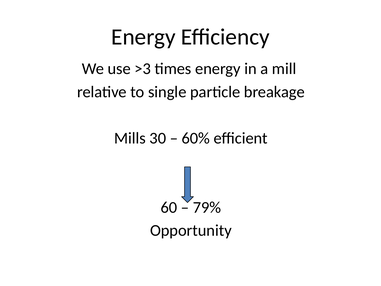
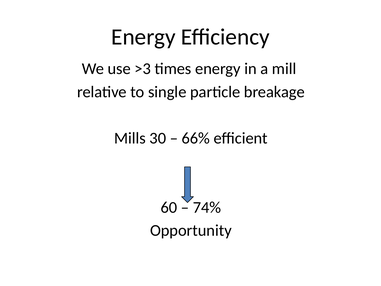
60%: 60% -> 66% (196, 138)
79%: 79% -> 74% (207, 207)
